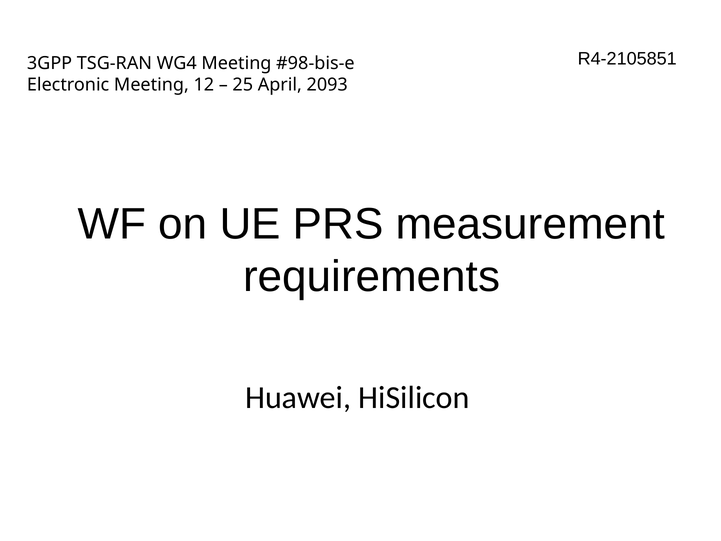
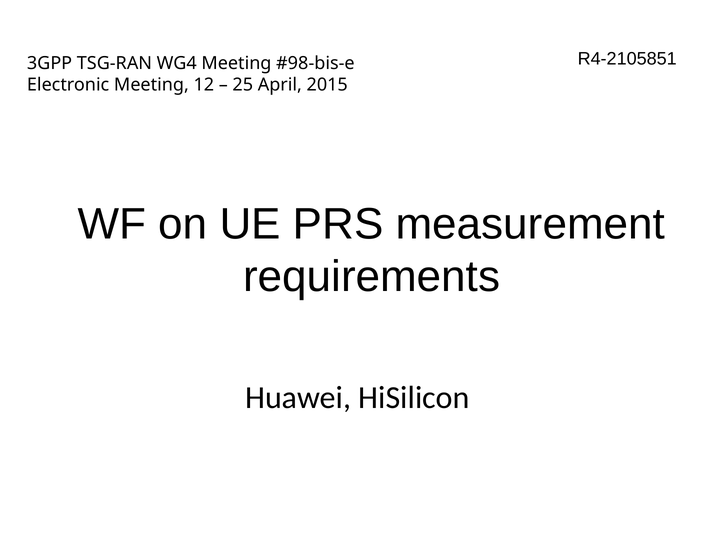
2093: 2093 -> 2015 (327, 85)
